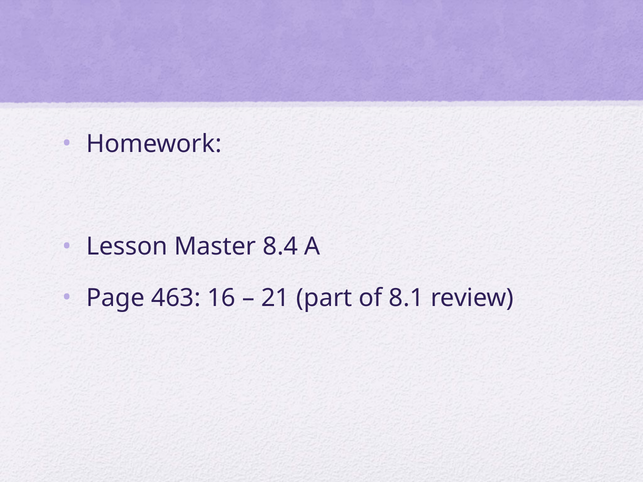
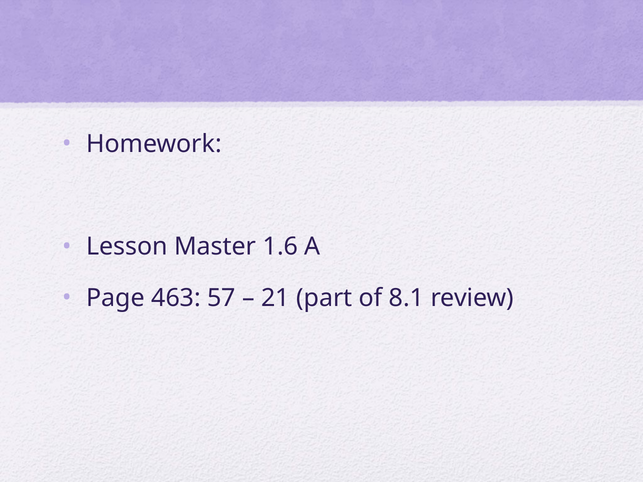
8.4: 8.4 -> 1.6 (280, 247)
16: 16 -> 57 (221, 298)
